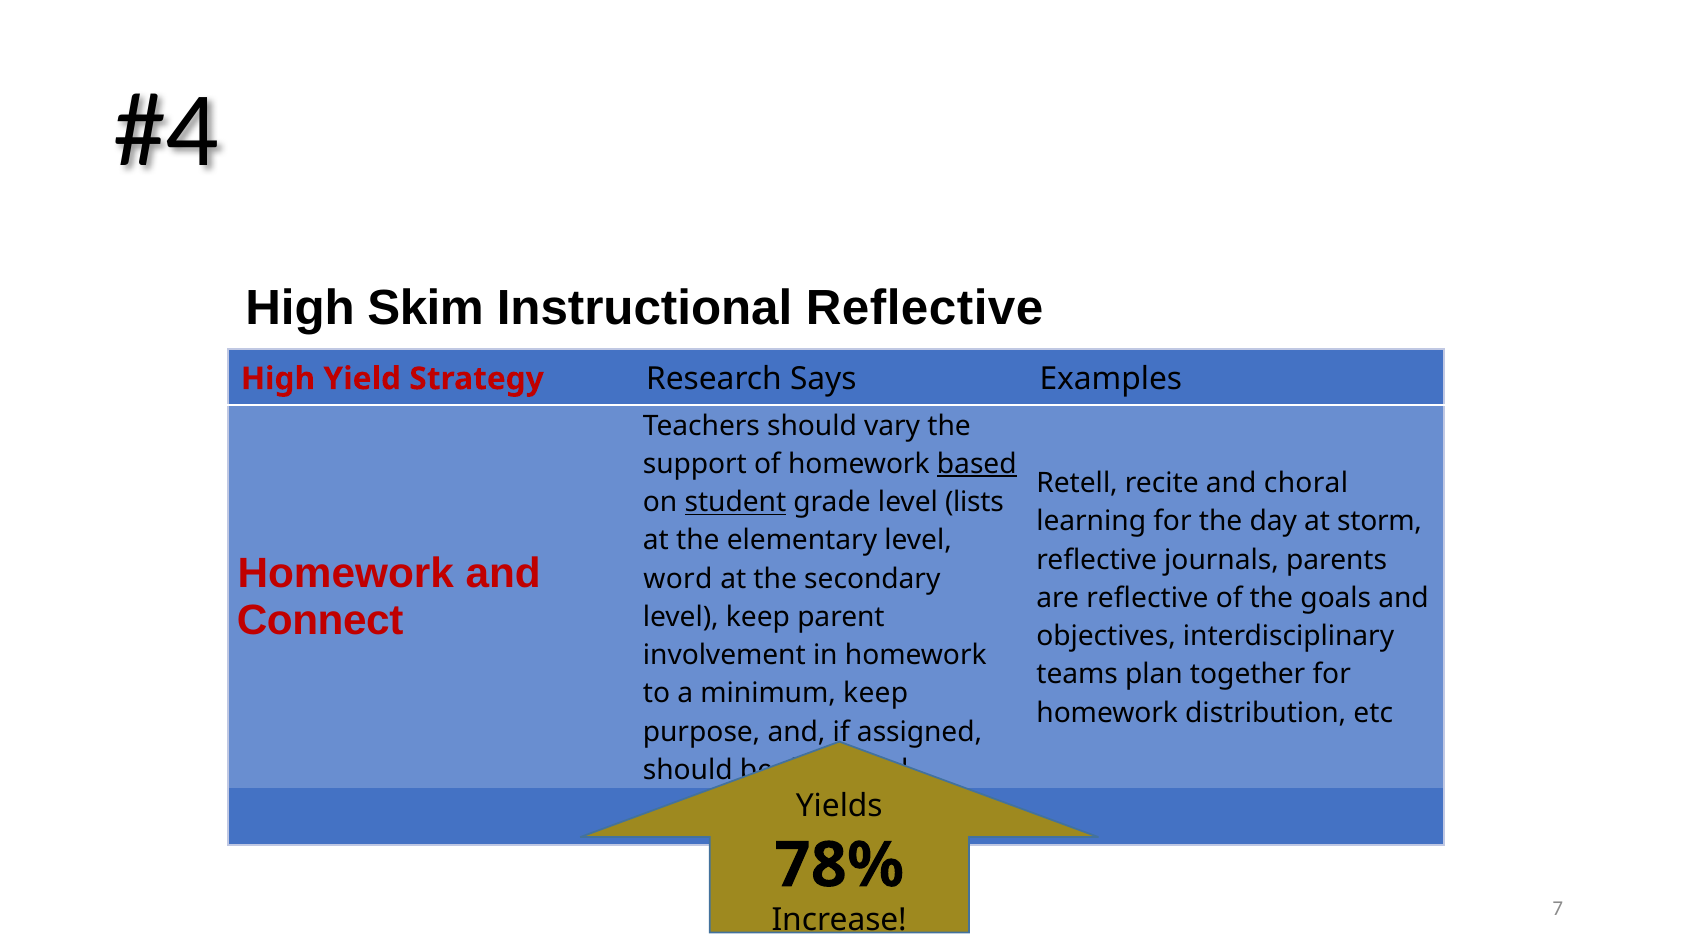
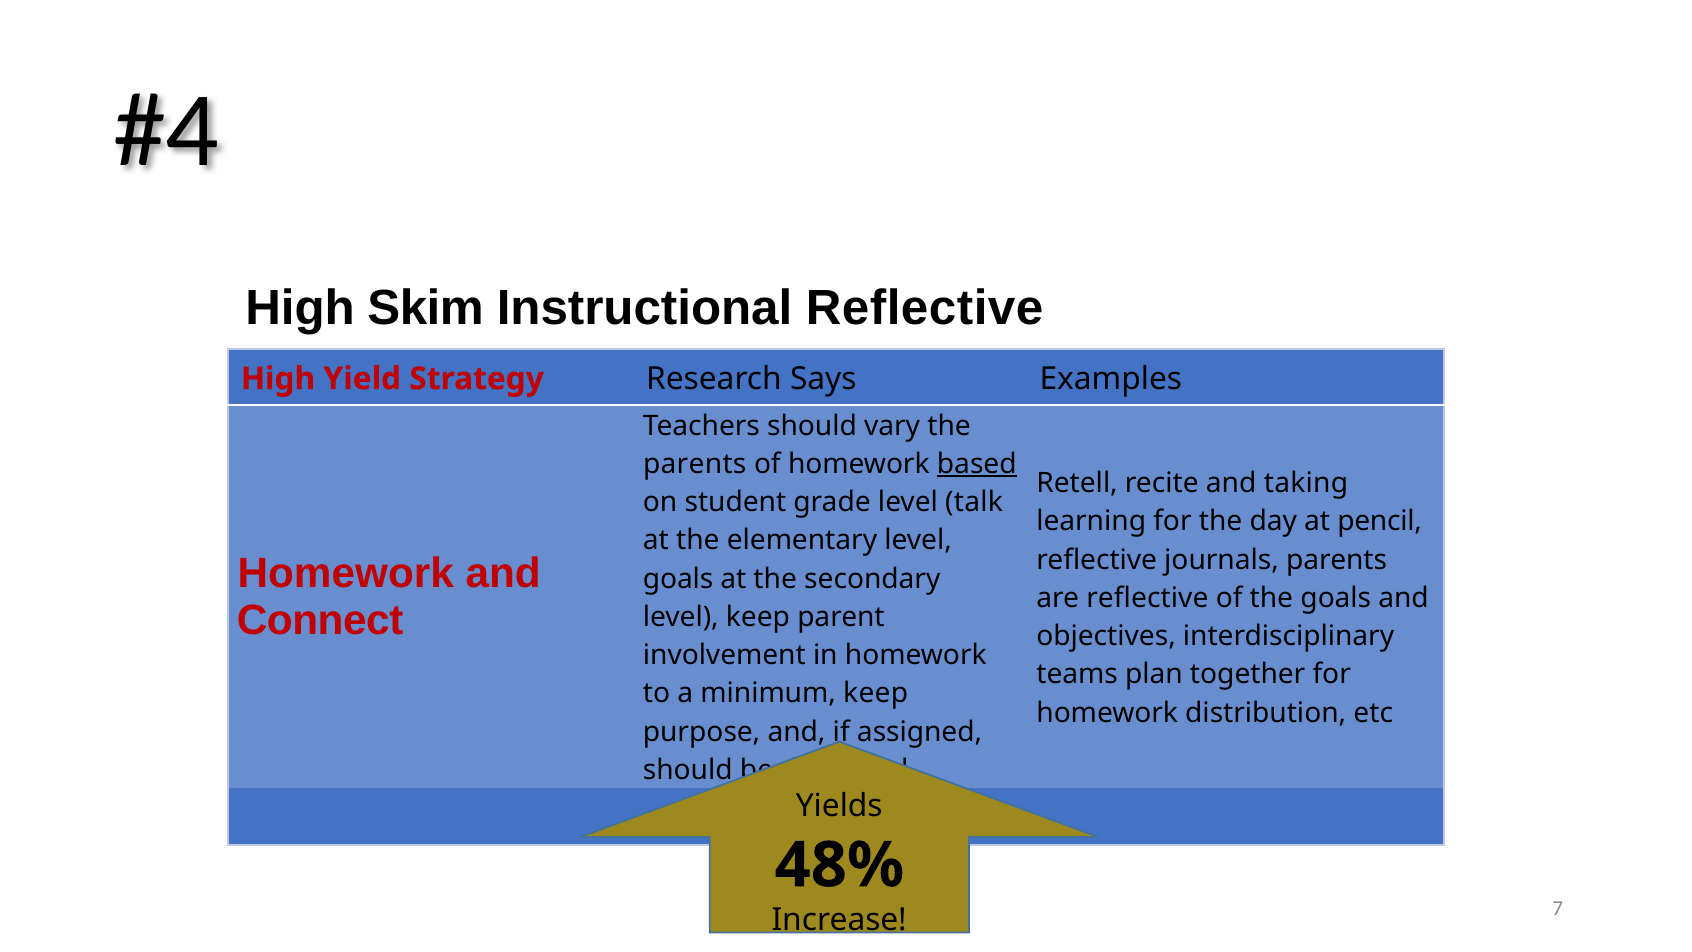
support: support -> parents (695, 464)
choral: choral -> taking (1306, 483)
student underline: present -> none (735, 502)
lists: lists -> talk (974, 502)
storm: storm -> pencil (1380, 521)
word: word -> goals (678, 579)
78%: 78% -> 48% (839, 865)
